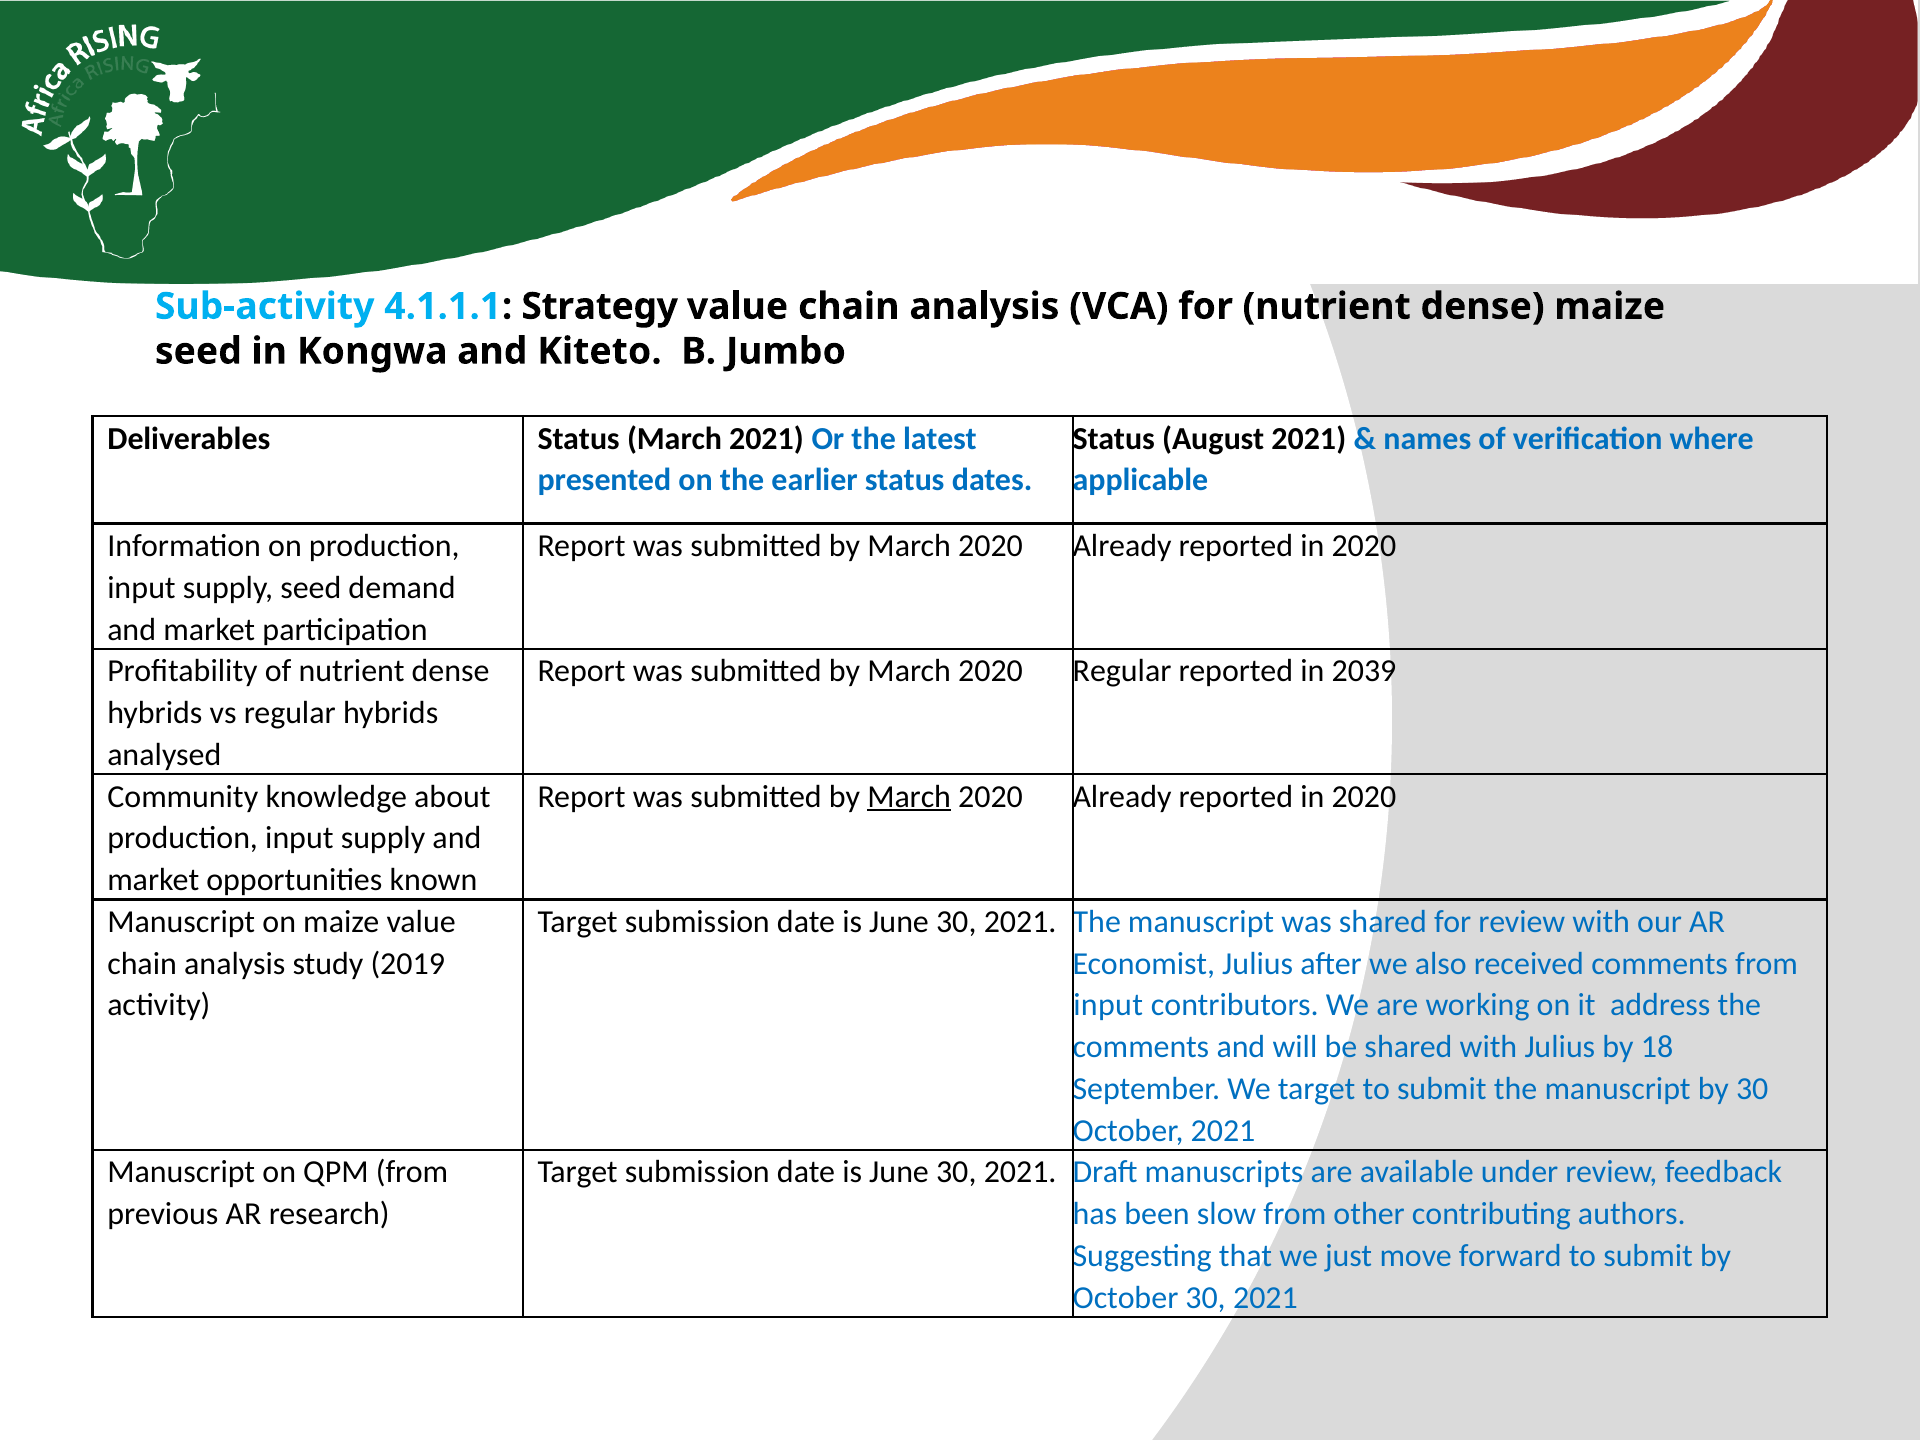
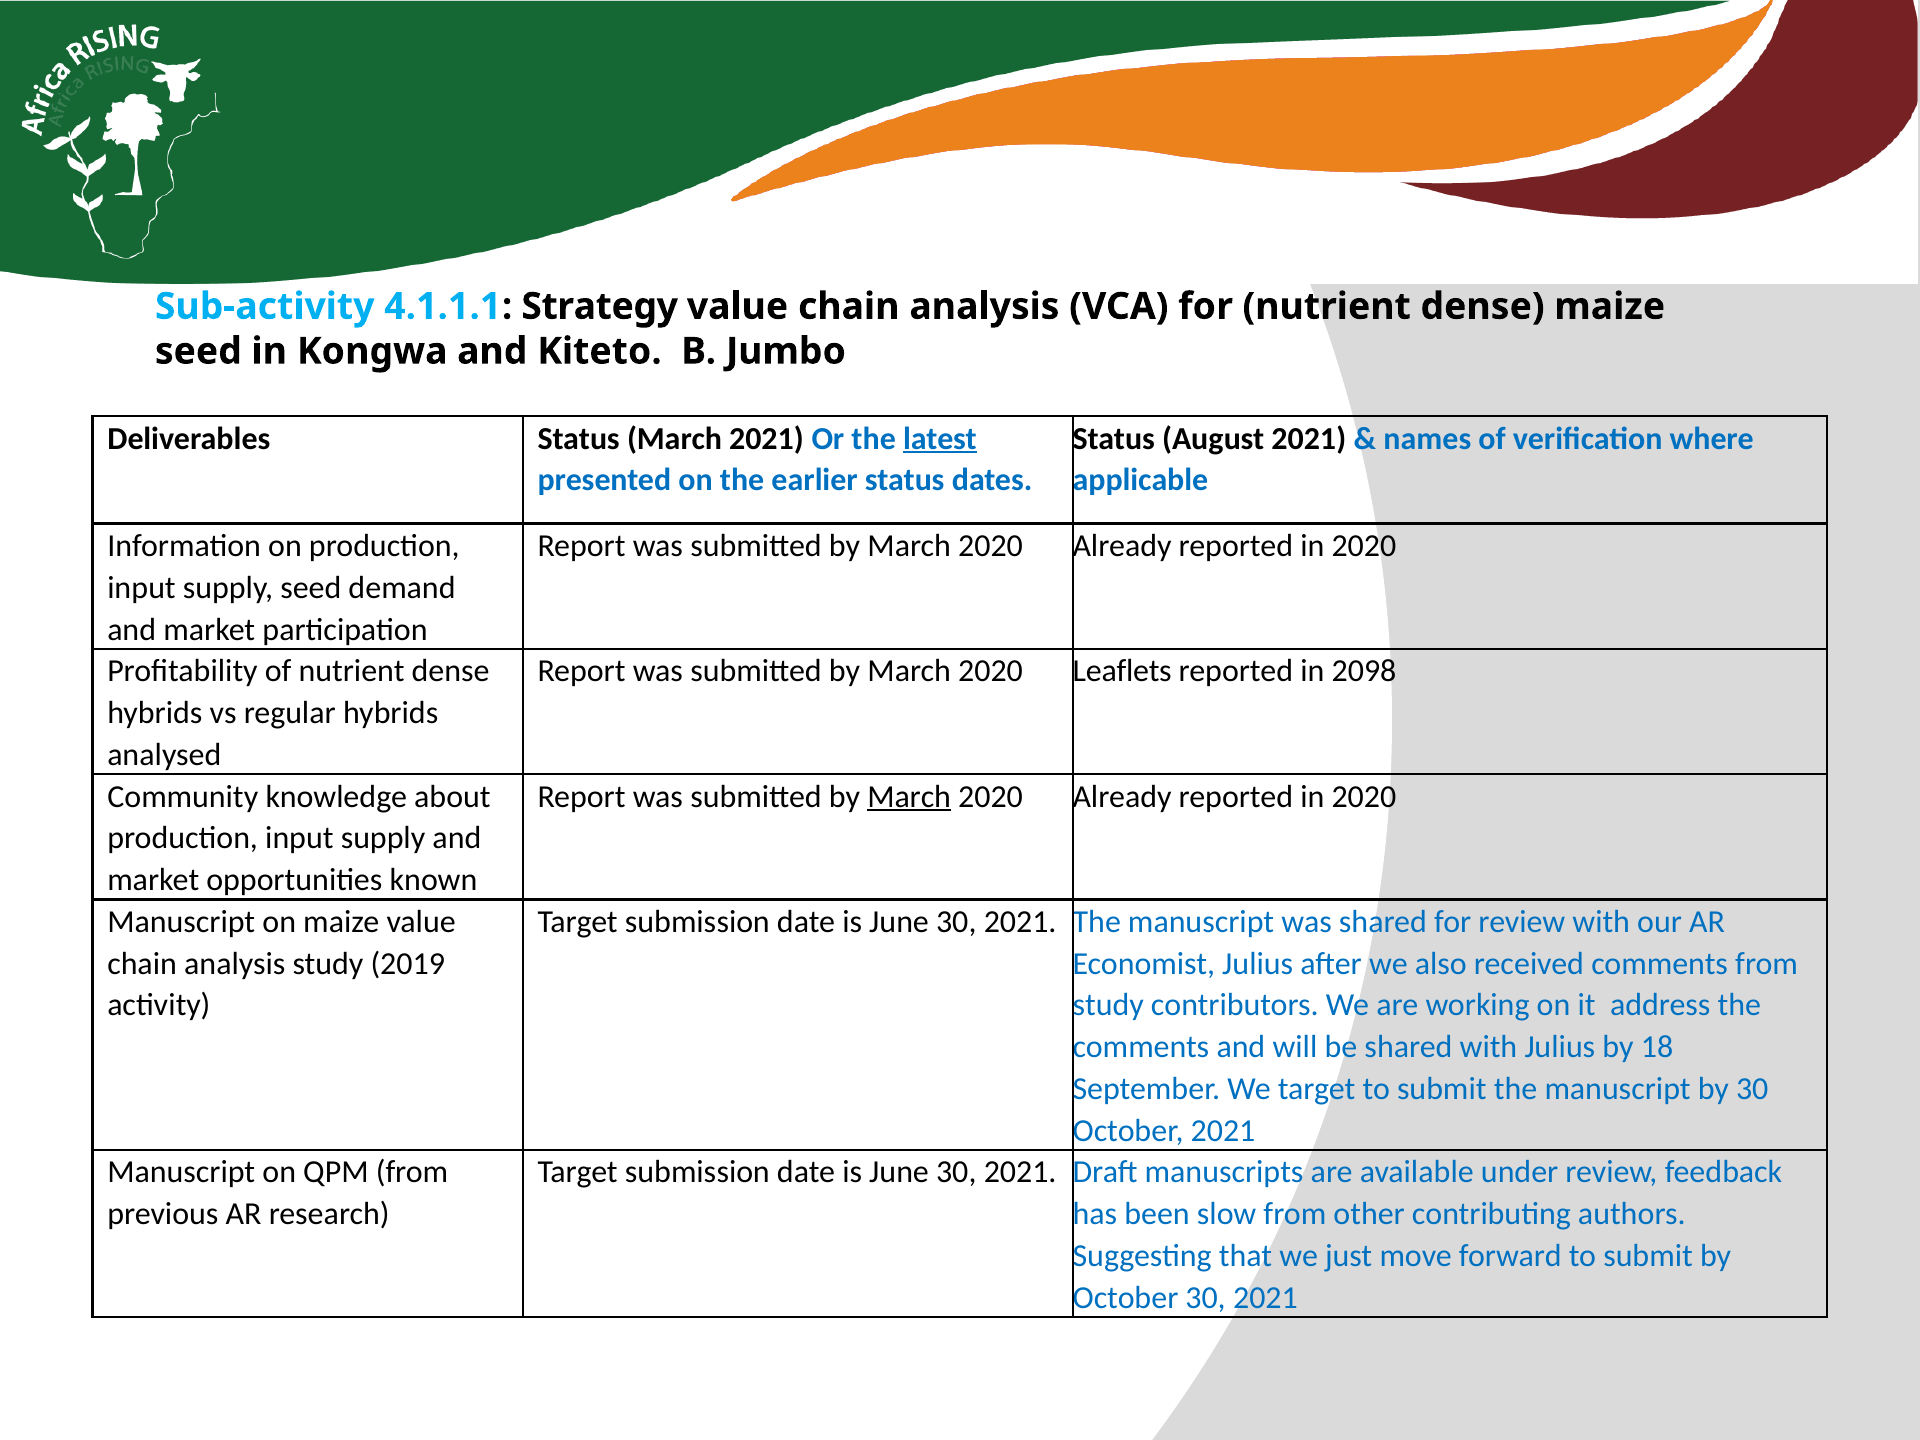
latest underline: none -> present (940, 439)
2020 Regular: Regular -> Leaflets (1122, 671)
2039: 2039 -> 2098 (1364, 671)
input: input -> study (1108, 1005)
